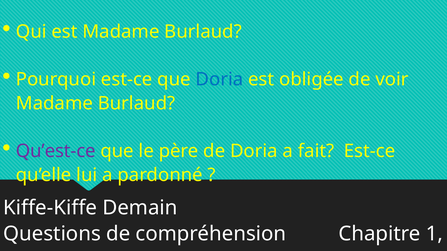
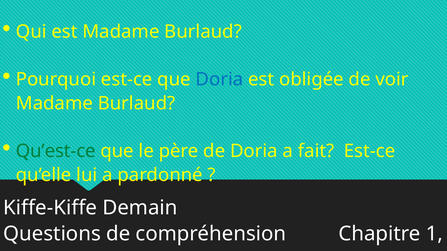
Qu’est-ce colour: purple -> green (56, 151)
